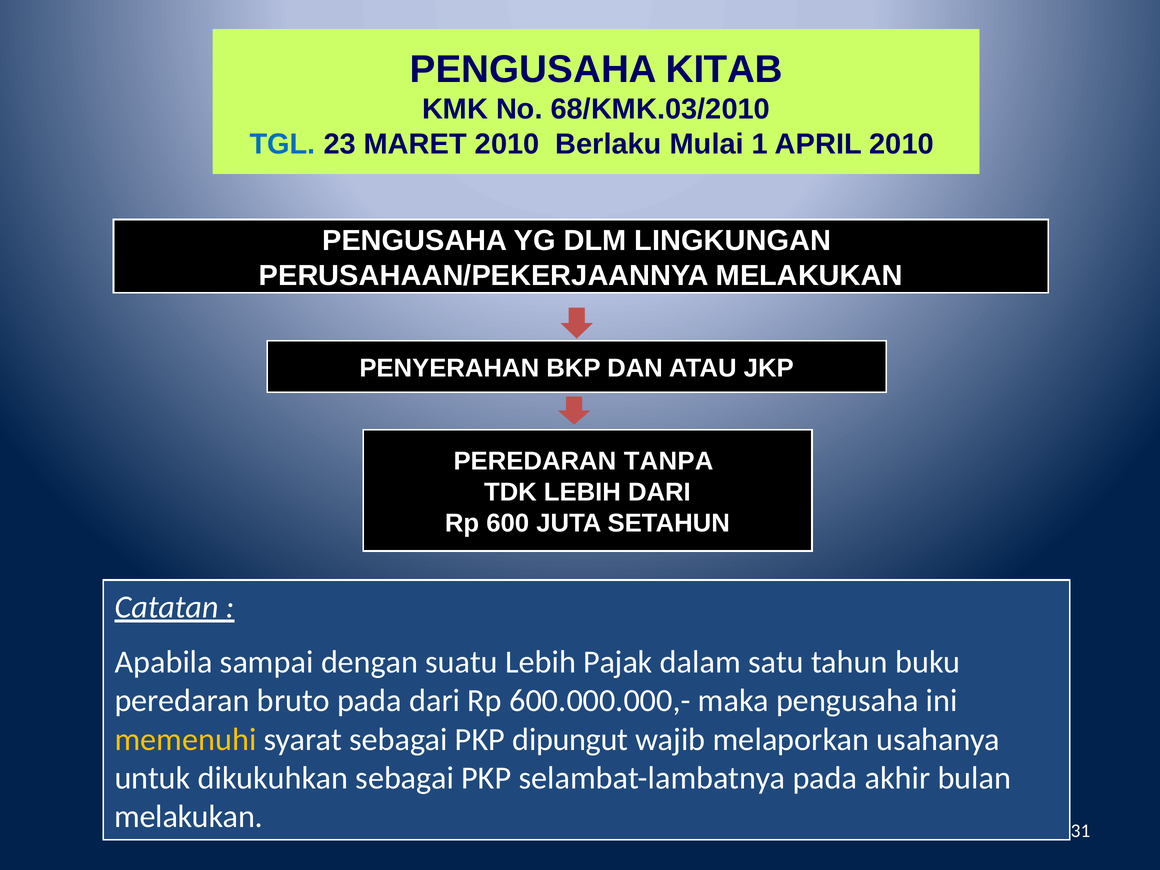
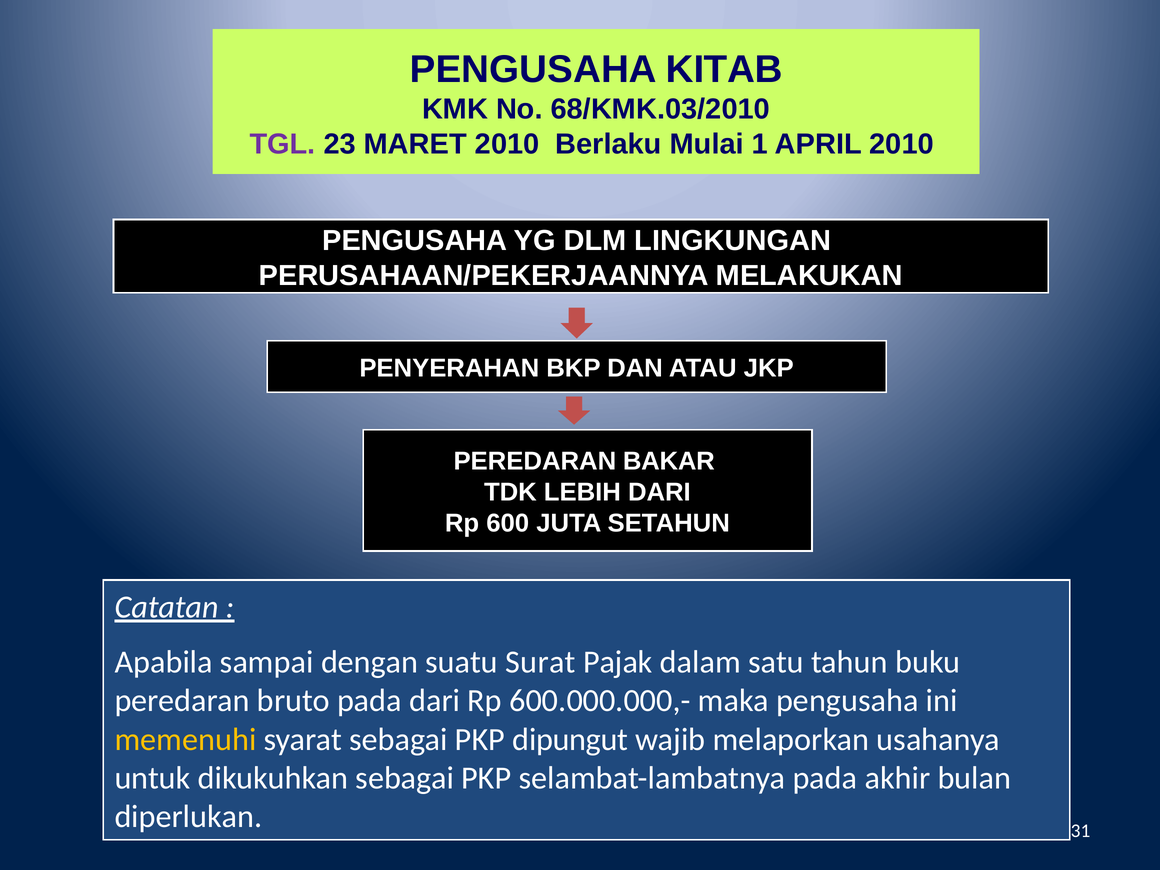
TGL colour: blue -> purple (283, 144)
TANPA: TANPA -> BAKAR (669, 461)
suatu Lebih: Lebih -> Surat (540, 662)
melakukan: melakukan -> diperlukan (188, 817)
